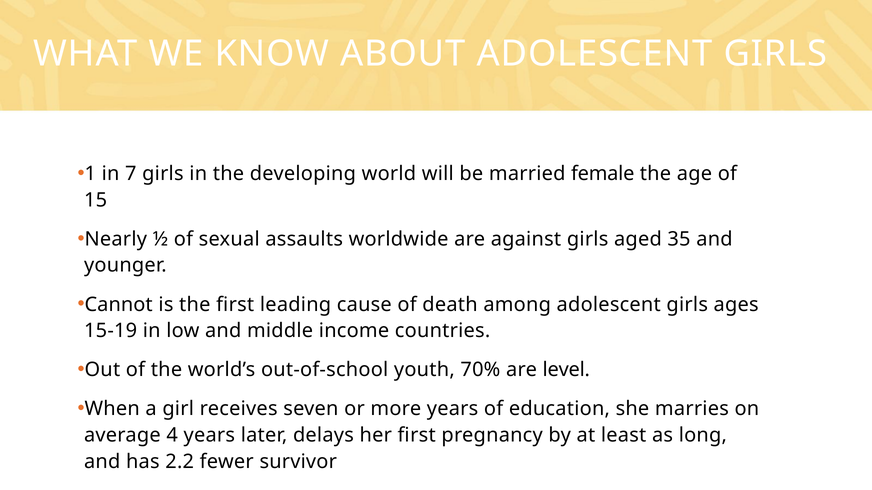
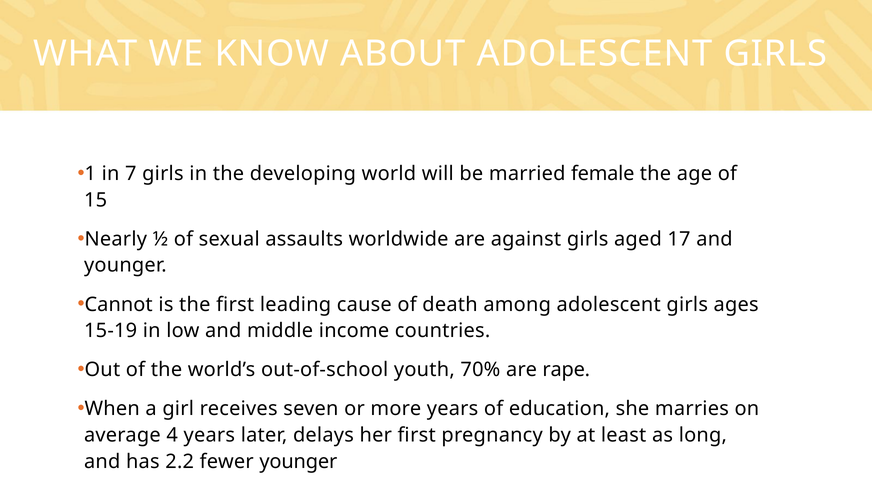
35: 35 -> 17 (679, 239)
level: level -> rape (566, 370)
fewer survivor: survivor -> younger (298, 462)
